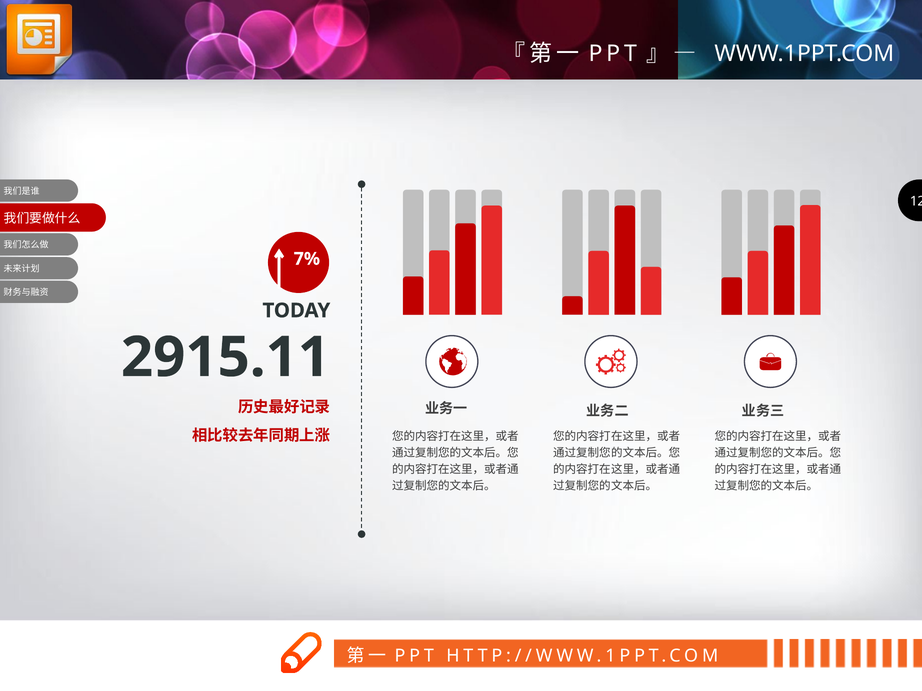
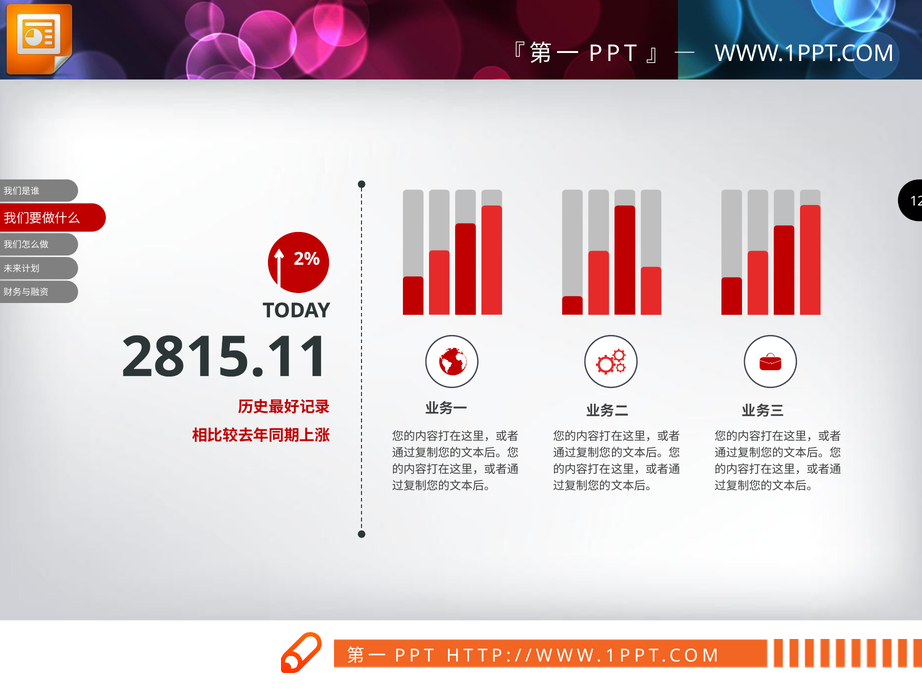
7%: 7% -> 2% (307, 259)
2915.11: 2915.11 -> 2815.11 (225, 358)
